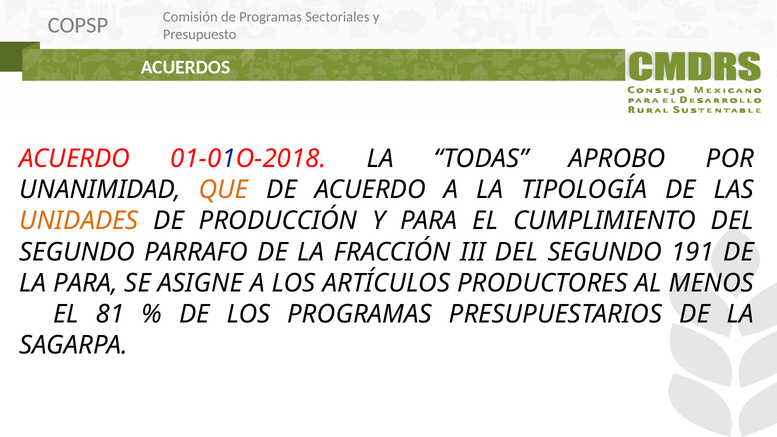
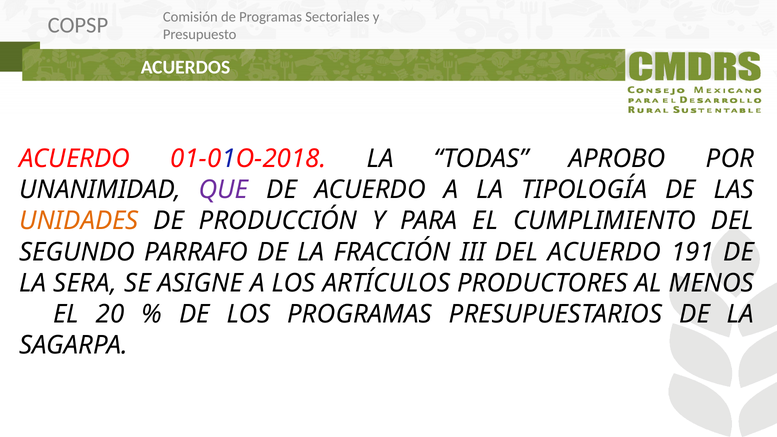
QUE colour: orange -> purple (223, 190)
III DEL SEGUNDO: SEGUNDO -> ACUERDO (604, 252)
LA PARA: PARA -> SERA (85, 283)
81: 81 -> 20 (110, 314)
